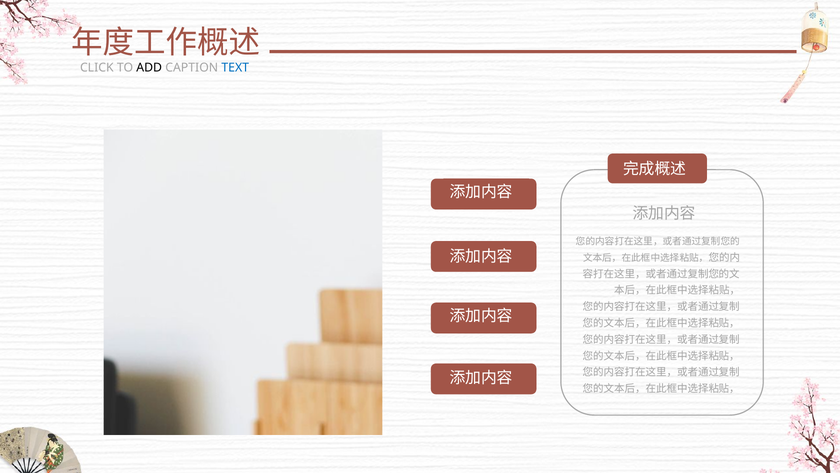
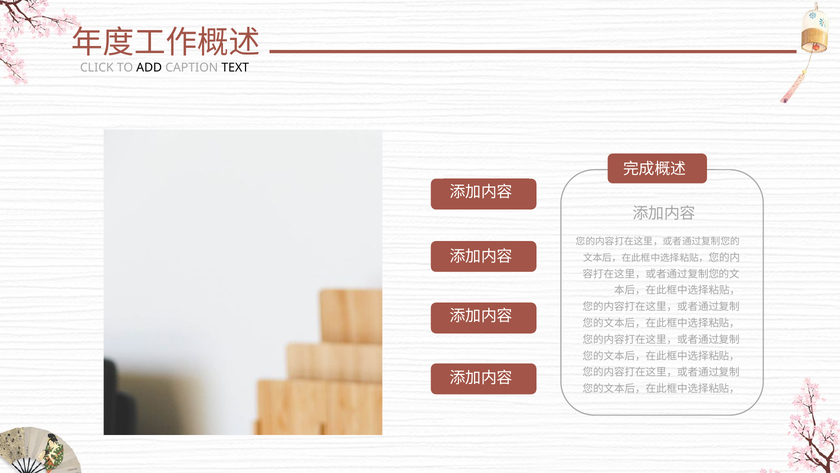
TEXT colour: blue -> black (235, 68)
